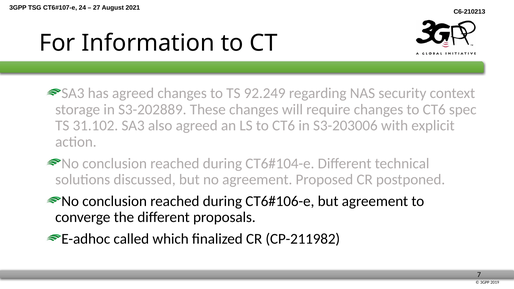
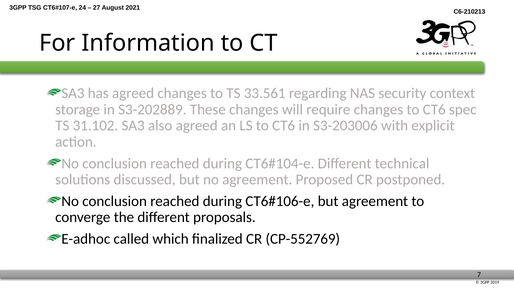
92.249: 92.249 -> 33.561 (265, 93)
CP-211982: CP-211982 -> CP-552769 (303, 239)
